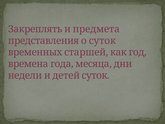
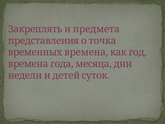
о суток: суток -> точка (102, 41)
временных старшей: старшей -> времена (86, 52)
